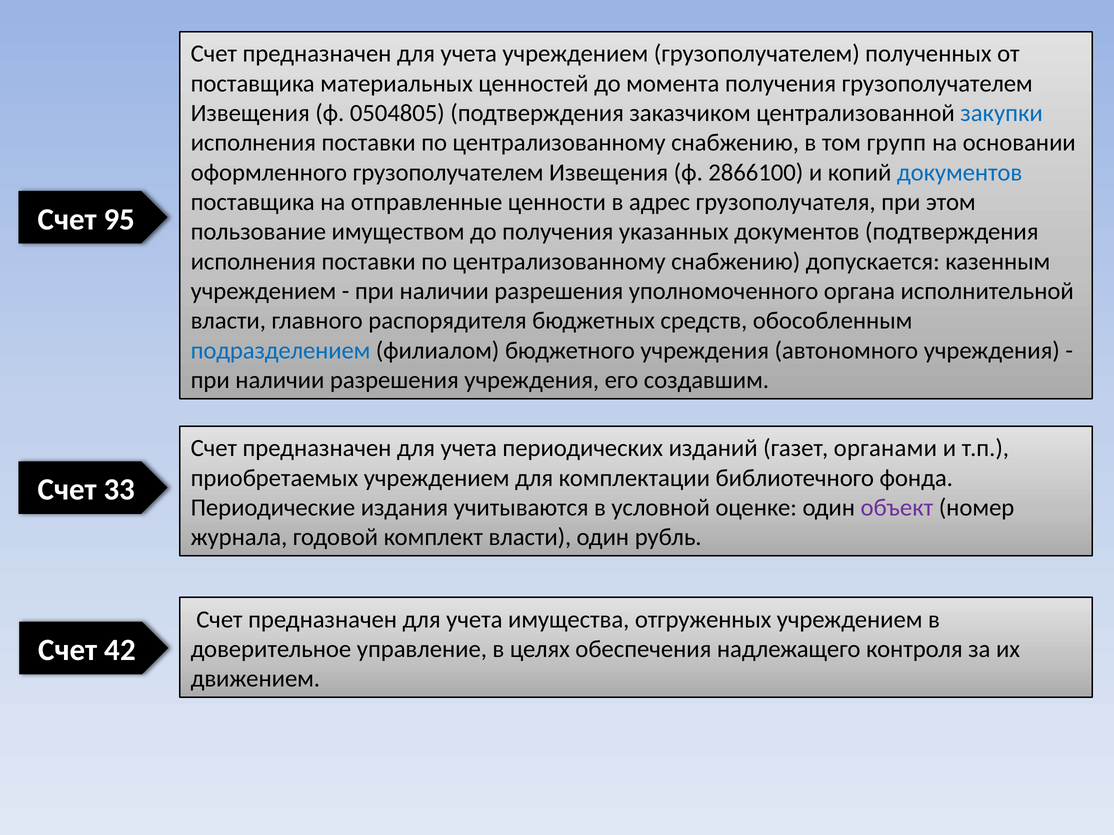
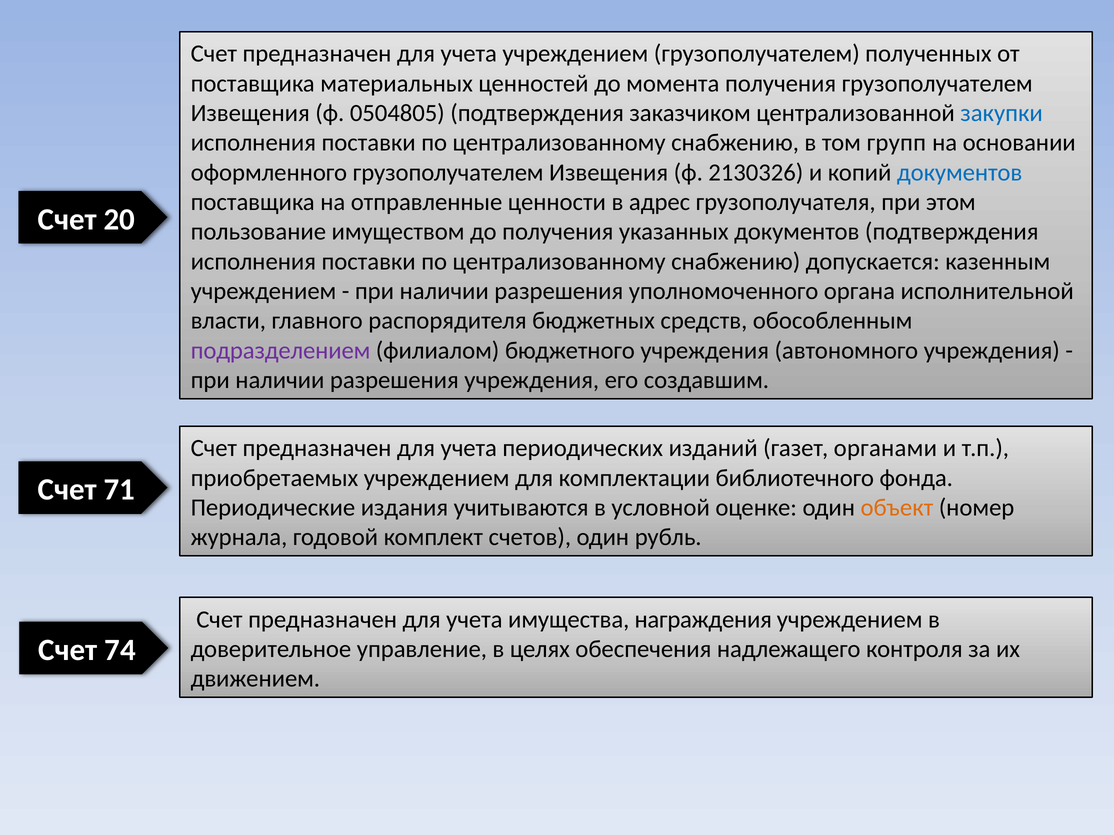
2866100: 2866100 -> 2130326 (756, 173)
95: 95 -> 20 (119, 219)
подразделением colour: blue -> purple (281, 351)
33: 33 -> 71 (119, 490)
объект colour: purple -> orange (897, 508)
комплект власти: власти -> счетов (530, 538)
отгруженных: отгруженных -> награждения (703, 620)
42: 42 -> 74 (120, 651)
